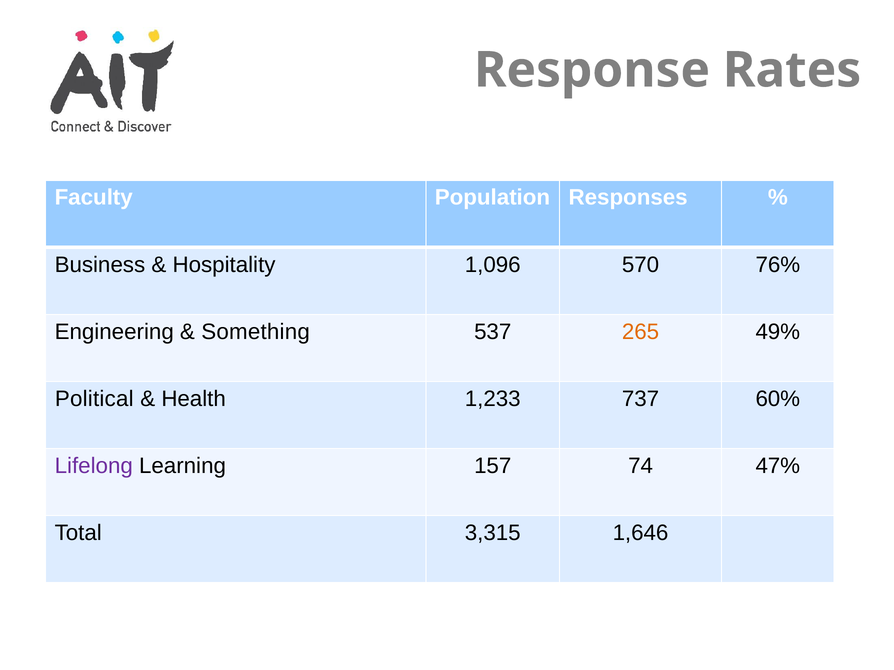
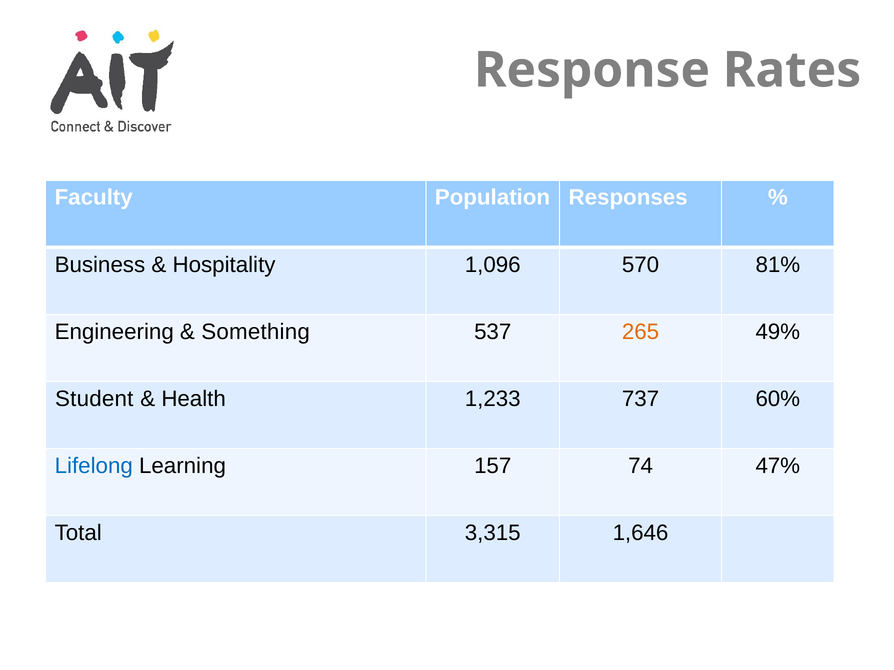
76%: 76% -> 81% (778, 265)
Political: Political -> Student (94, 399)
Lifelong colour: purple -> blue (94, 466)
